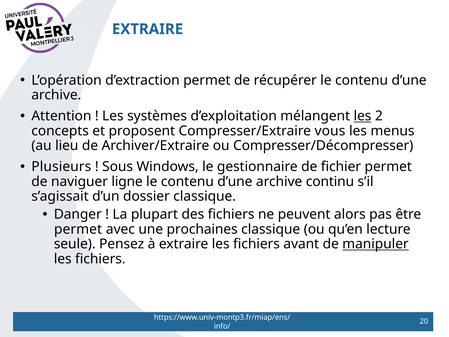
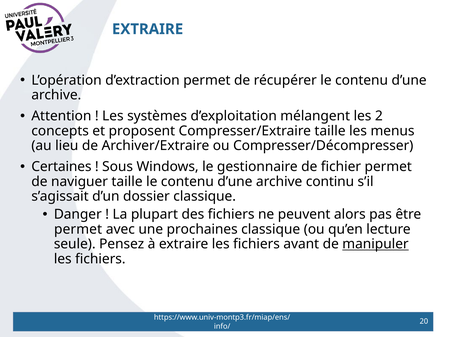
les underline: present -> none (362, 116)
Compresser/Extraire vous: vous -> taille (330, 131)
Plusieurs: Plusieurs -> Certaines (61, 167)
naviguer ligne: ligne -> taille (127, 181)
